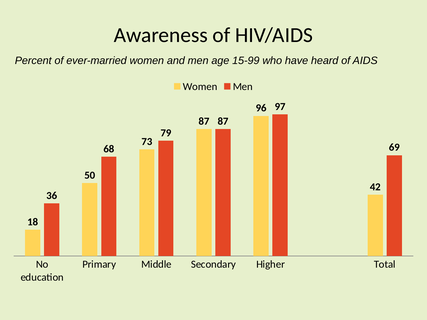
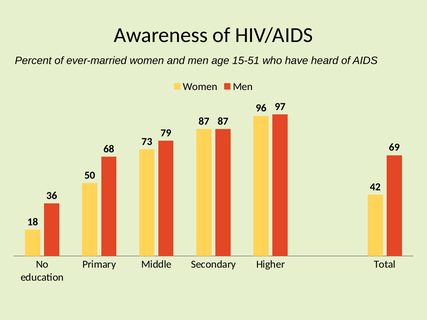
15-99: 15-99 -> 15-51 (246, 61)
